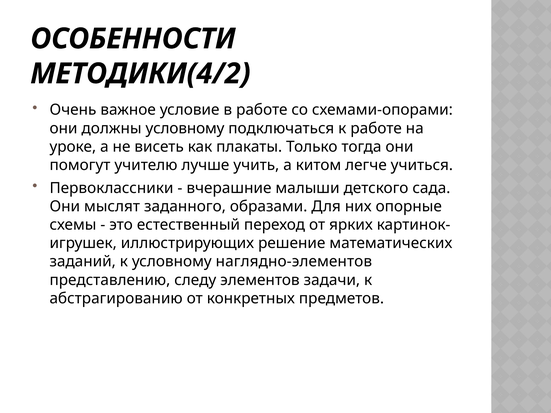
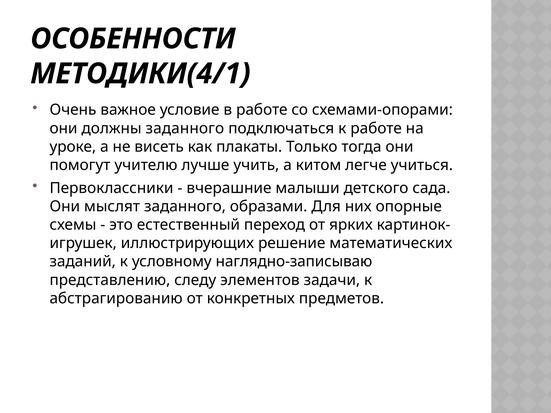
МЕТОДИКИ(4/2: МЕТОДИКИ(4/2 -> МЕТОДИКИ(4/1 (140, 74)
должны условному: условному -> заданного (185, 128)
наглядно-элементов: наглядно-элементов -> наглядно-записываю (294, 262)
